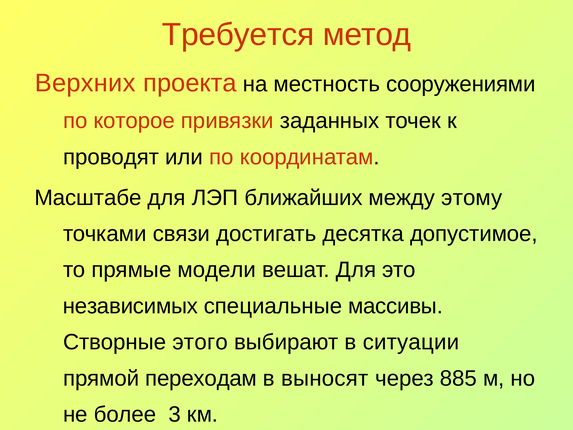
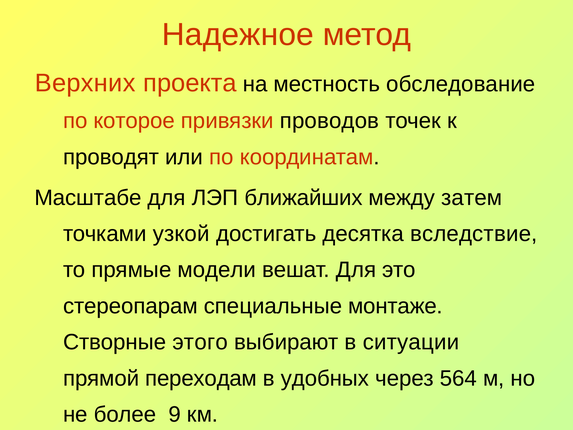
Требуется: Требуется -> Надежное (238, 35)
сооружениями: сооружениями -> обследование (461, 84)
заданных: заданных -> проводов (330, 121)
этому: этому -> затем (472, 198)
связи: связи -> узкой (181, 234)
допустимое: допустимое -> вследствие (474, 234)
независимых: независимых -> стереопарам (130, 306)
массивы: массивы -> монтаже (395, 306)
выносят: выносят -> удобных (325, 378)
885: 885 -> 564 (458, 378)
3: 3 -> 9 (175, 414)
